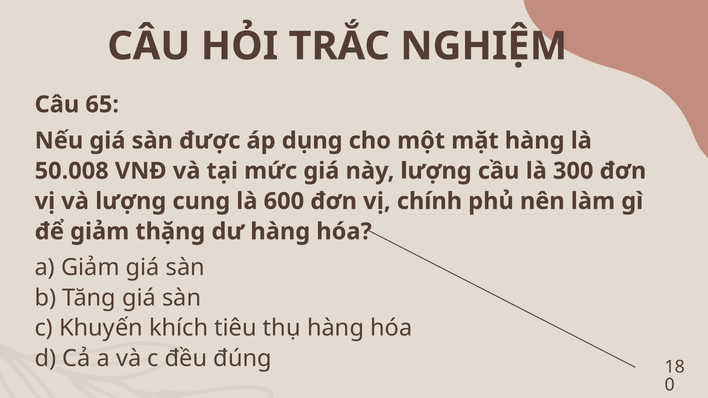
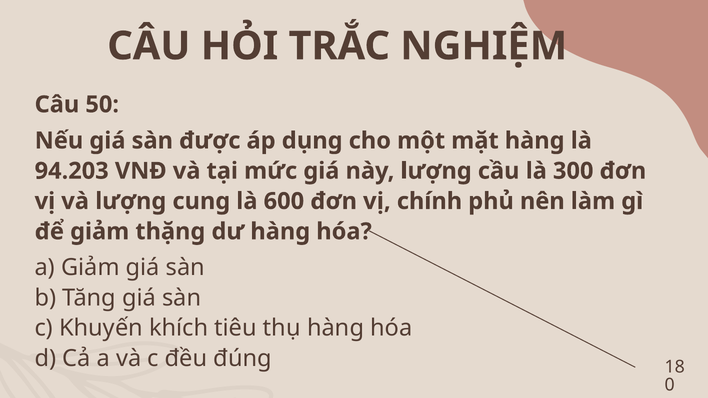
65: 65 -> 50 (102, 105)
50.008: 50.008 -> 94.203 (72, 171)
